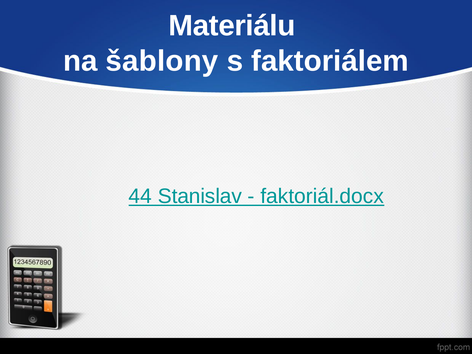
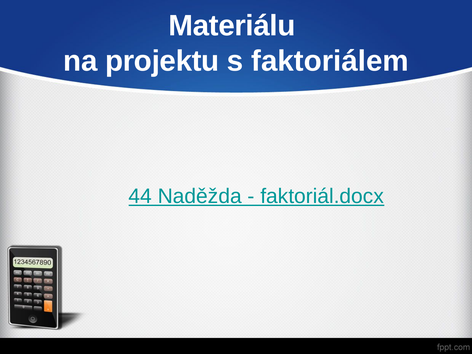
šablony: šablony -> projektu (162, 61)
Stanislav: Stanislav -> Naděžda (200, 196)
